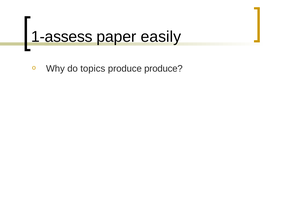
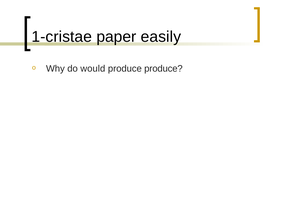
1-assess: 1-assess -> 1-cristae (62, 37)
topics: topics -> would (93, 69)
